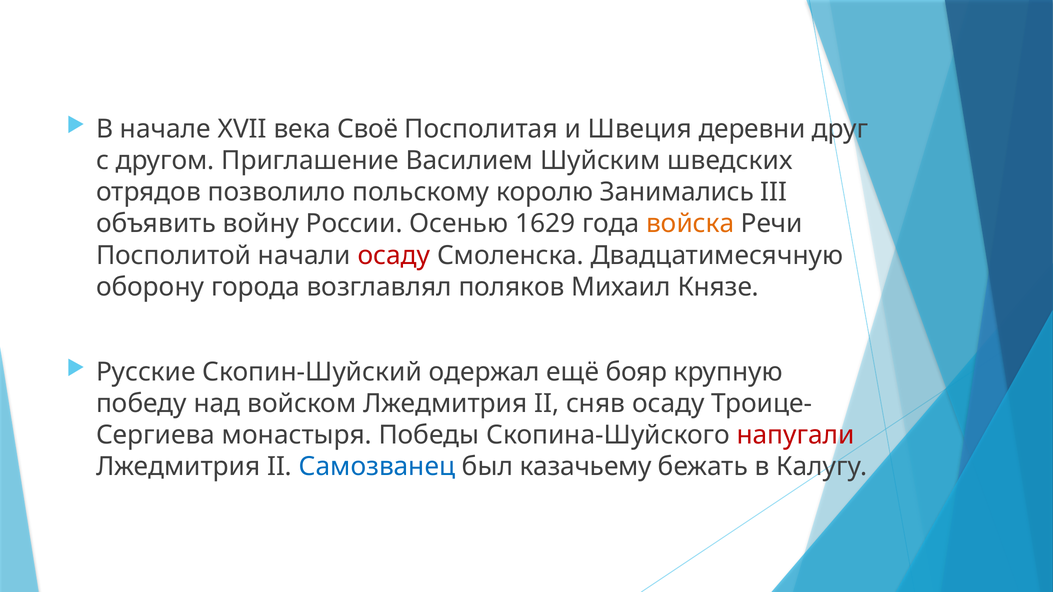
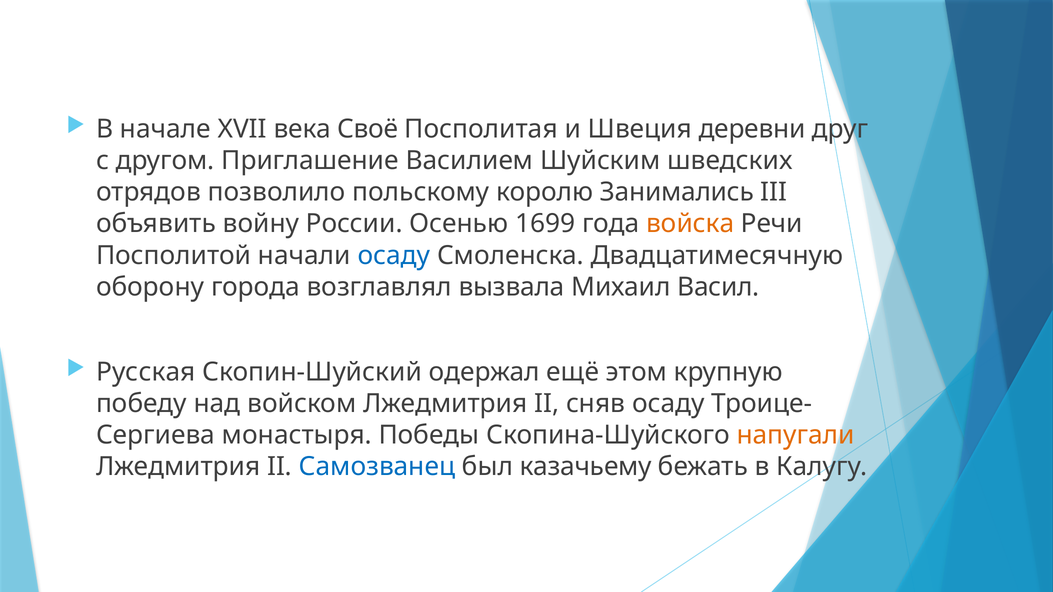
1629: 1629 -> 1699 (545, 224)
осаду colour: red -> blue (394, 256)
поляков: поляков -> вызвала (512, 287)
Князе: Князе -> Васил (718, 287)
Русские: Русские -> Русская (146, 372)
бояр: бояр -> этом (636, 372)
напугали colour: red -> orange (796, 435)
